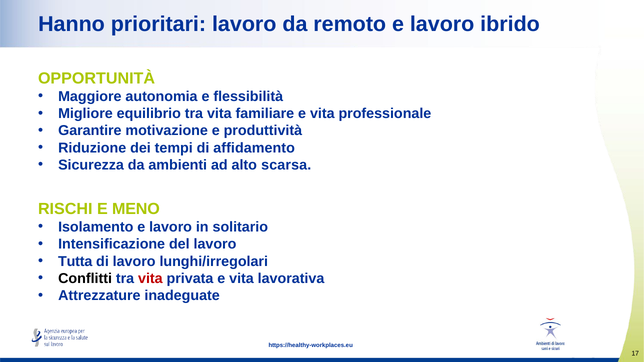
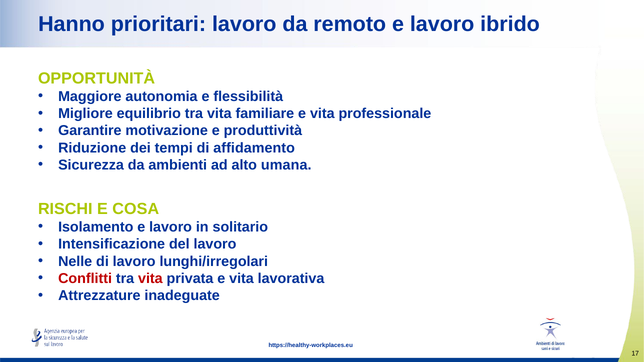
scarsa: scarsa -> umana (286, 165)
MENO: MENO -> COSA (136, 209)
Tutta: Tutta -> Nelle (75, 262)
Conflitti colour: black -> red (85, 279)
